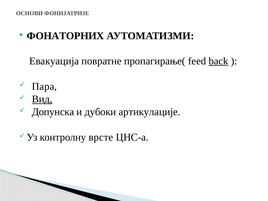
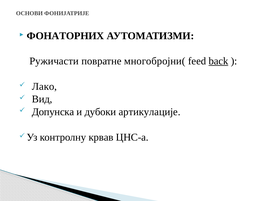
Евакуација: Евакуација -> Ружичасти (54, 61)
пропагирање(: пропагирање( -> многобројни( (155, 61)
Пара: Пара -> Лако (44, 86)
Вид underline: present -> none (42, 99)
врсте: врсте -> крвав (101, 137)
